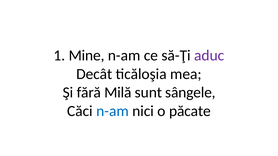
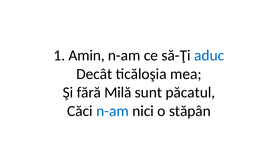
Mine: Mine -> Amin (87, 56)
aduc colour: purple -> blue (209, 56)
sângele: sângele -> păcatul (190, 93)
păcate: păcate -> stăpân (190, 111)
